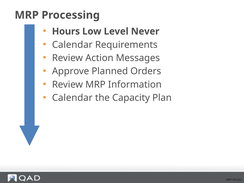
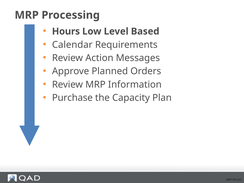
Never: Never -> Based (145, 31)
Calendar: Calendar -> Purchase (72, 98)
